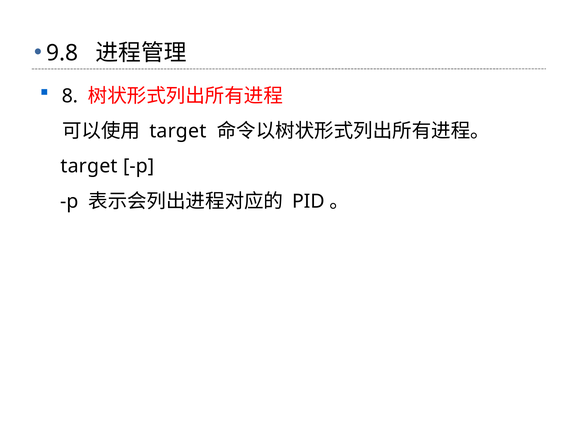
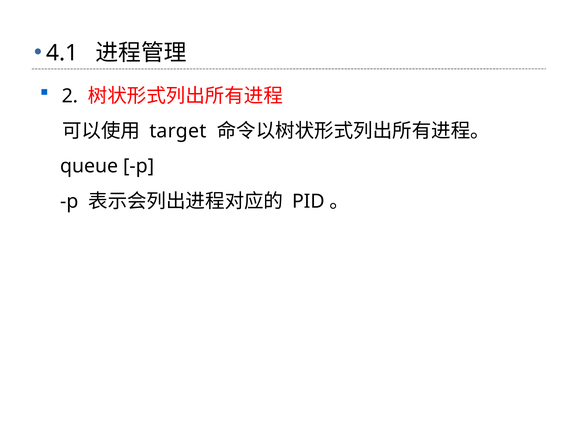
9.8: 9.8 -> 4.1 (62, 53)
8: 8 -> 2 (70, 96)
target: target -> queue (89, 166)
